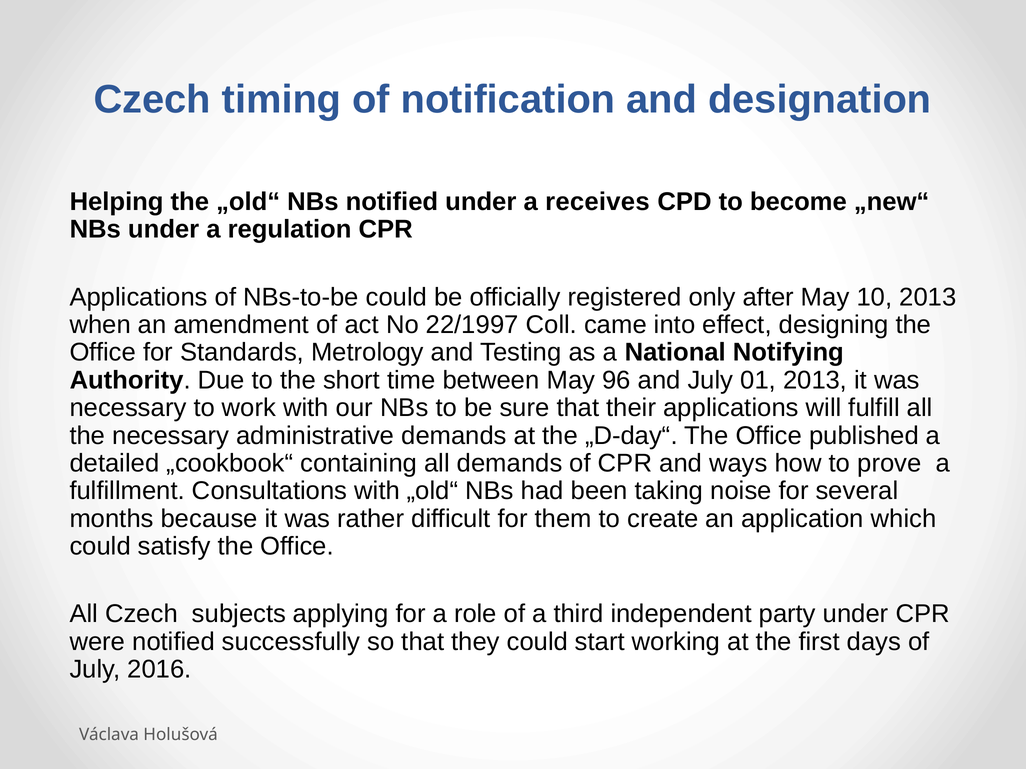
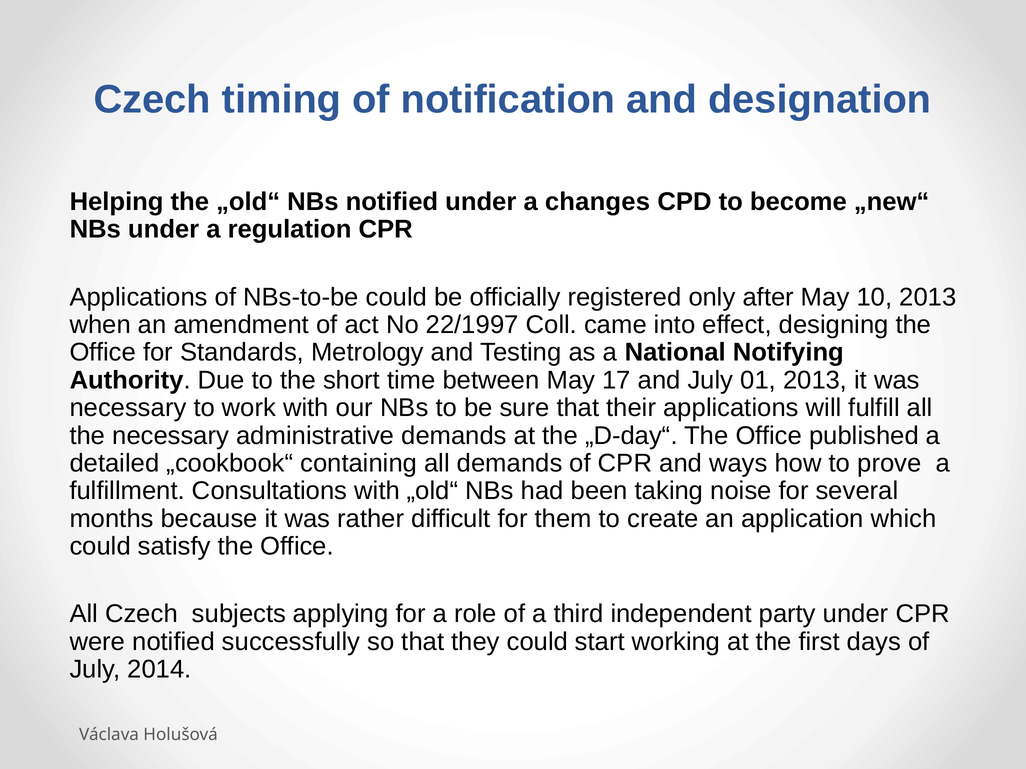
receives: receives -> changes (597, 202)
96: 96 -> 17 (616, 380)
2016: 2016 -> 2014 (159, 670)
